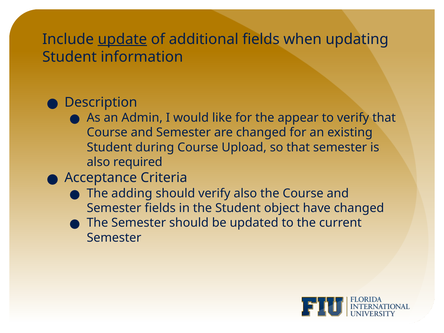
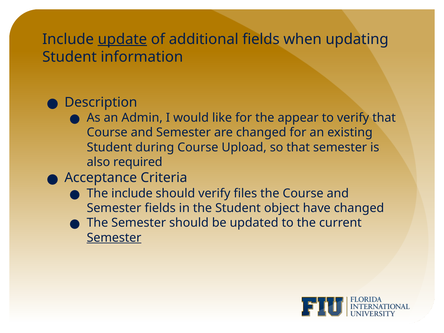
The adding: adding -> include (132, 193)
verify also: also -> files (245, 193)
Semester underline: none -> present (114, 238)
